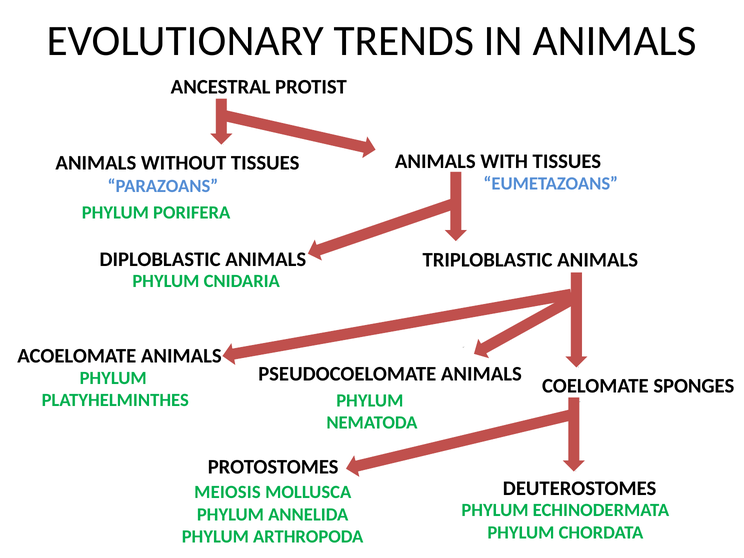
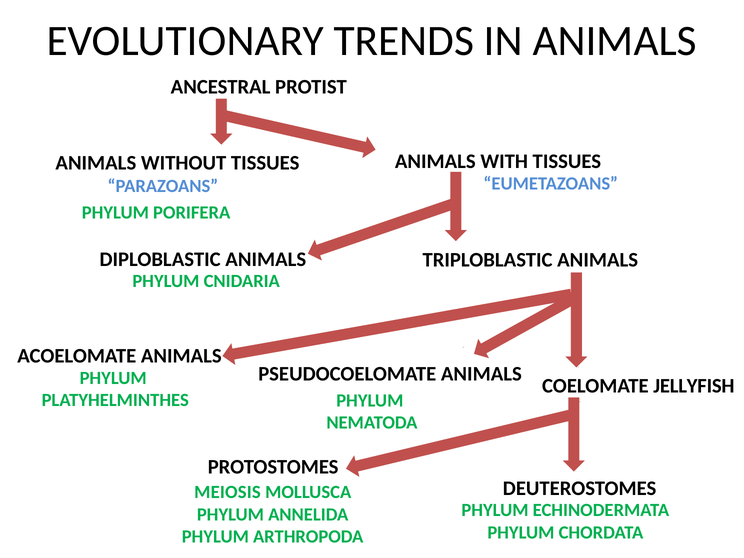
SPONGES: SPONGES -> JELLYFISH (694, 386)
